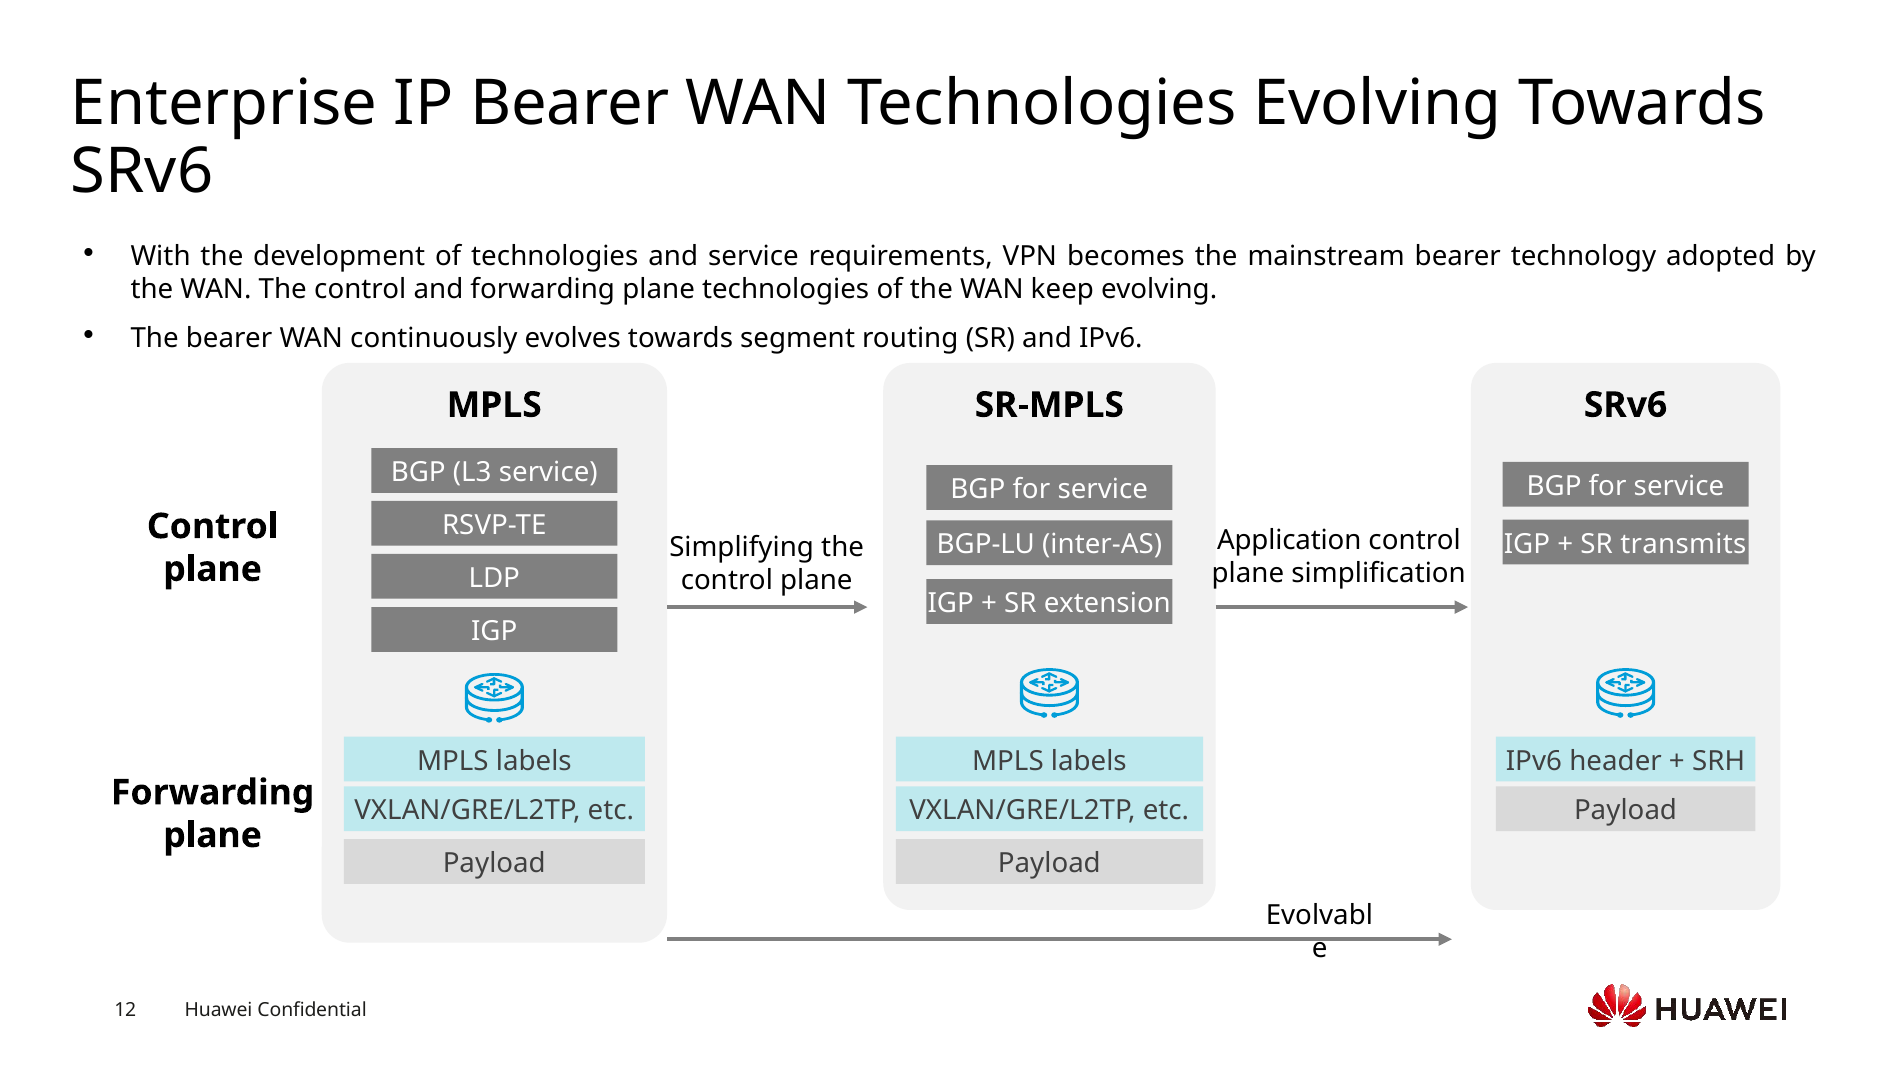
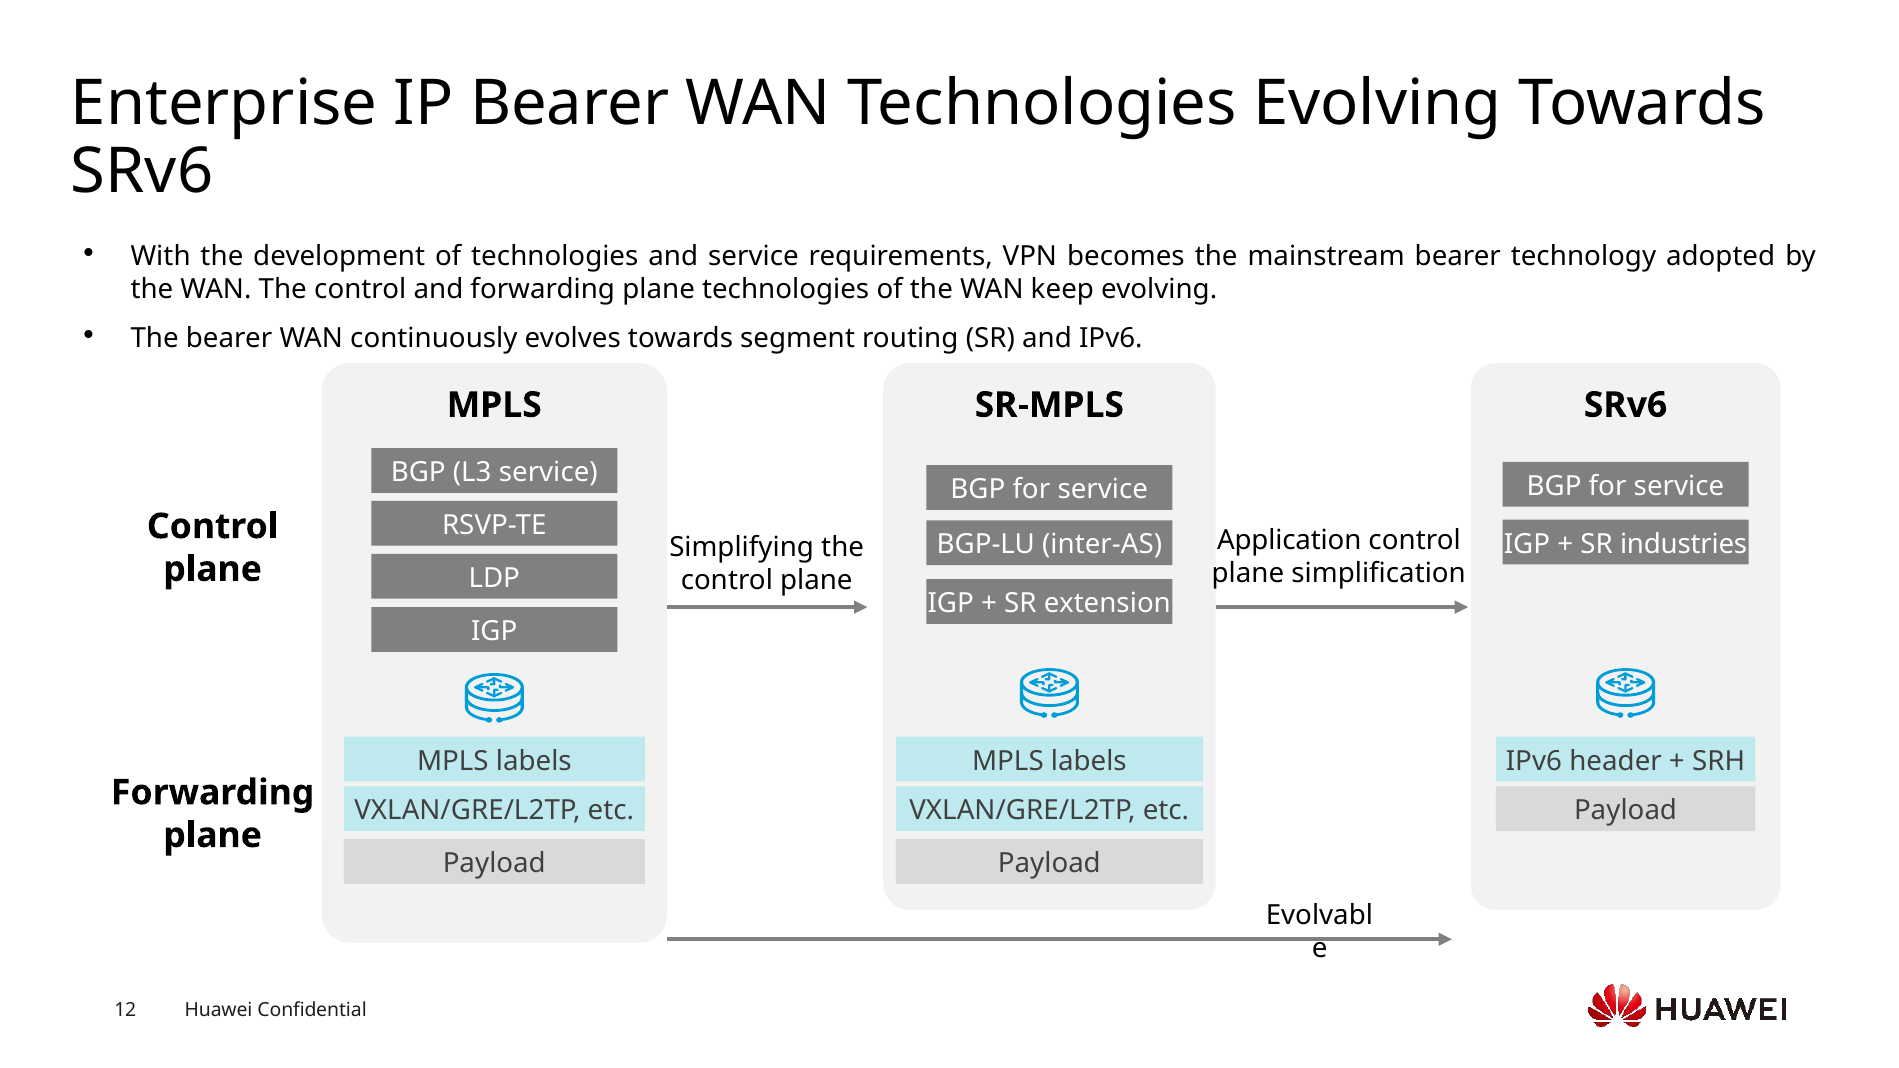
transmits: transmits -> industries (1684, 544)
